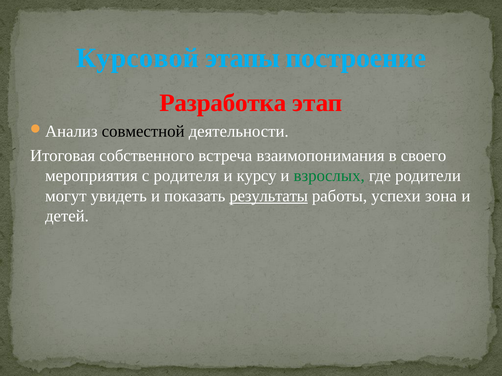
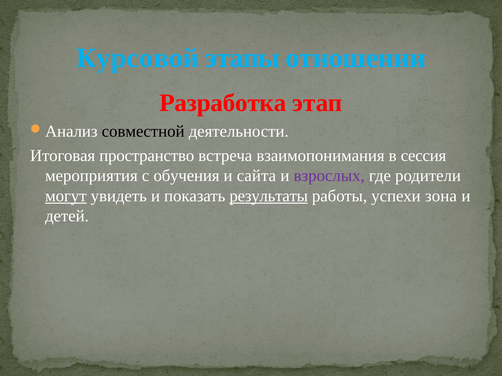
построение: построение -> отношении (356, 58)
собственного: собственного -> пространство (147, 156)
своего: своего -> сессия (424, 156)
родителя: родителя -> обучения (186, 176)
курсу: курсу -> сайта (256, 176)
взрослых colour: green -> purple (329, 176)
могут underline: none -> present (66, 196)
